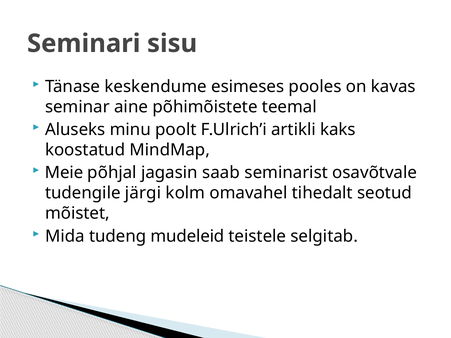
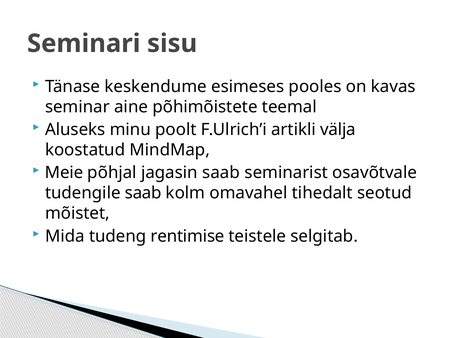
kaks: kaks -> välja (338, 130)
tudengile järgi: järgi -> saab (143, 193)
mudeleid: mudeleid -> rentimise (188, 236)
